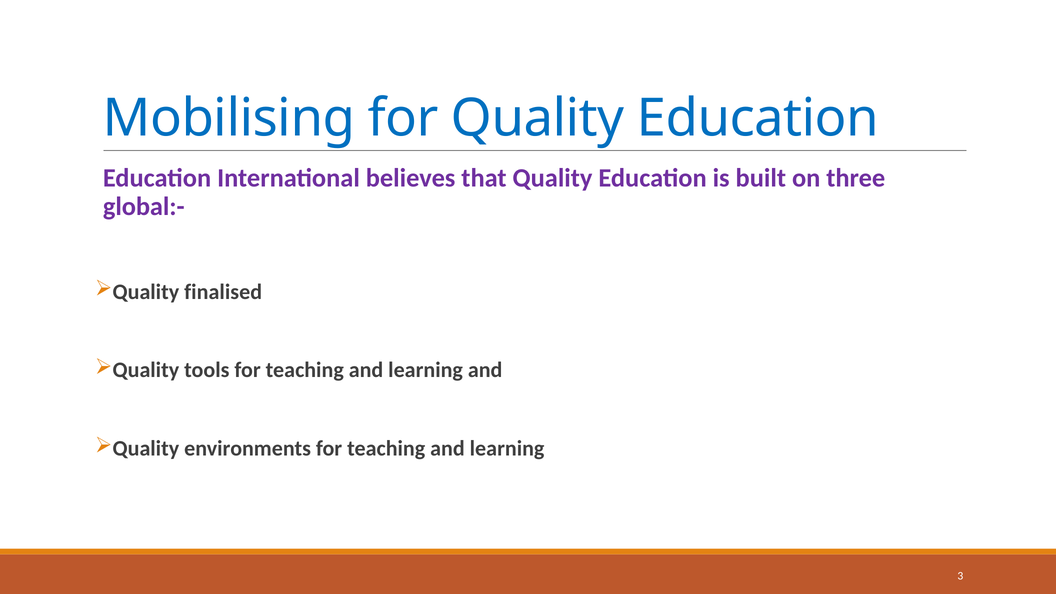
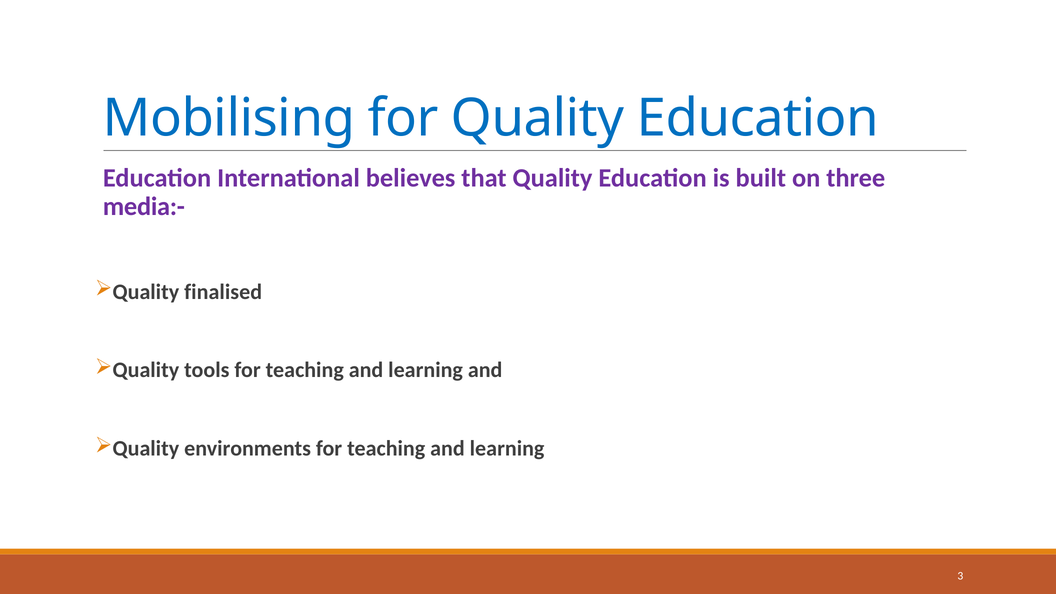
global:-: global:- -> media:- (144, 206)
